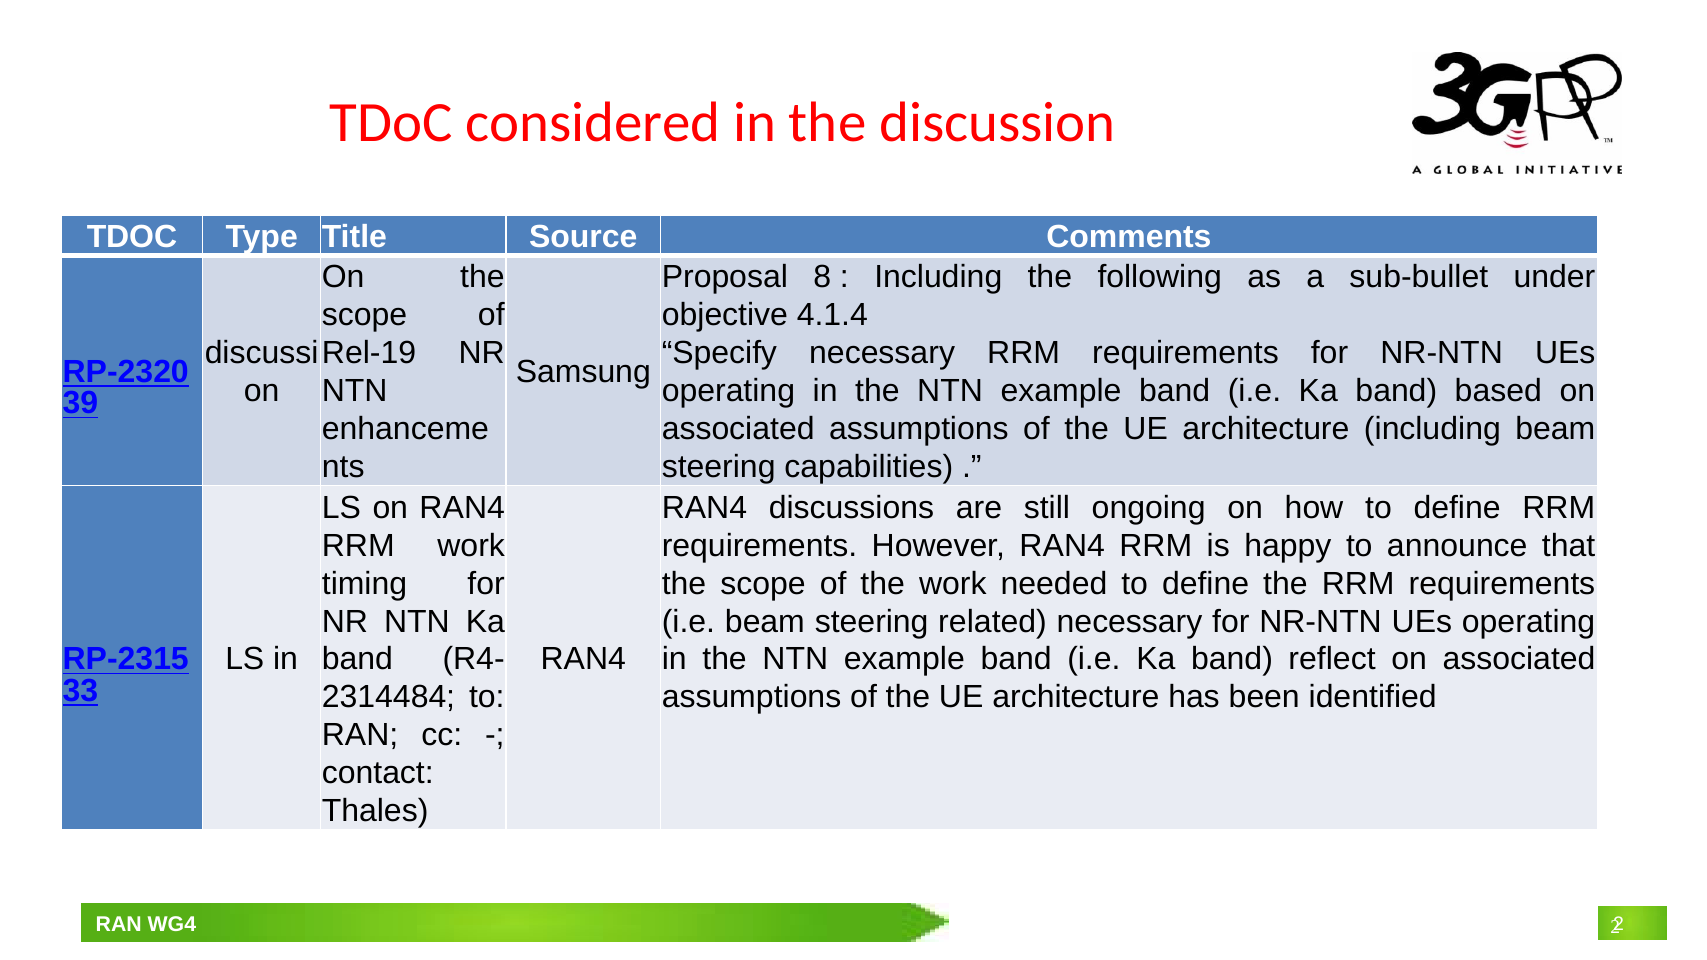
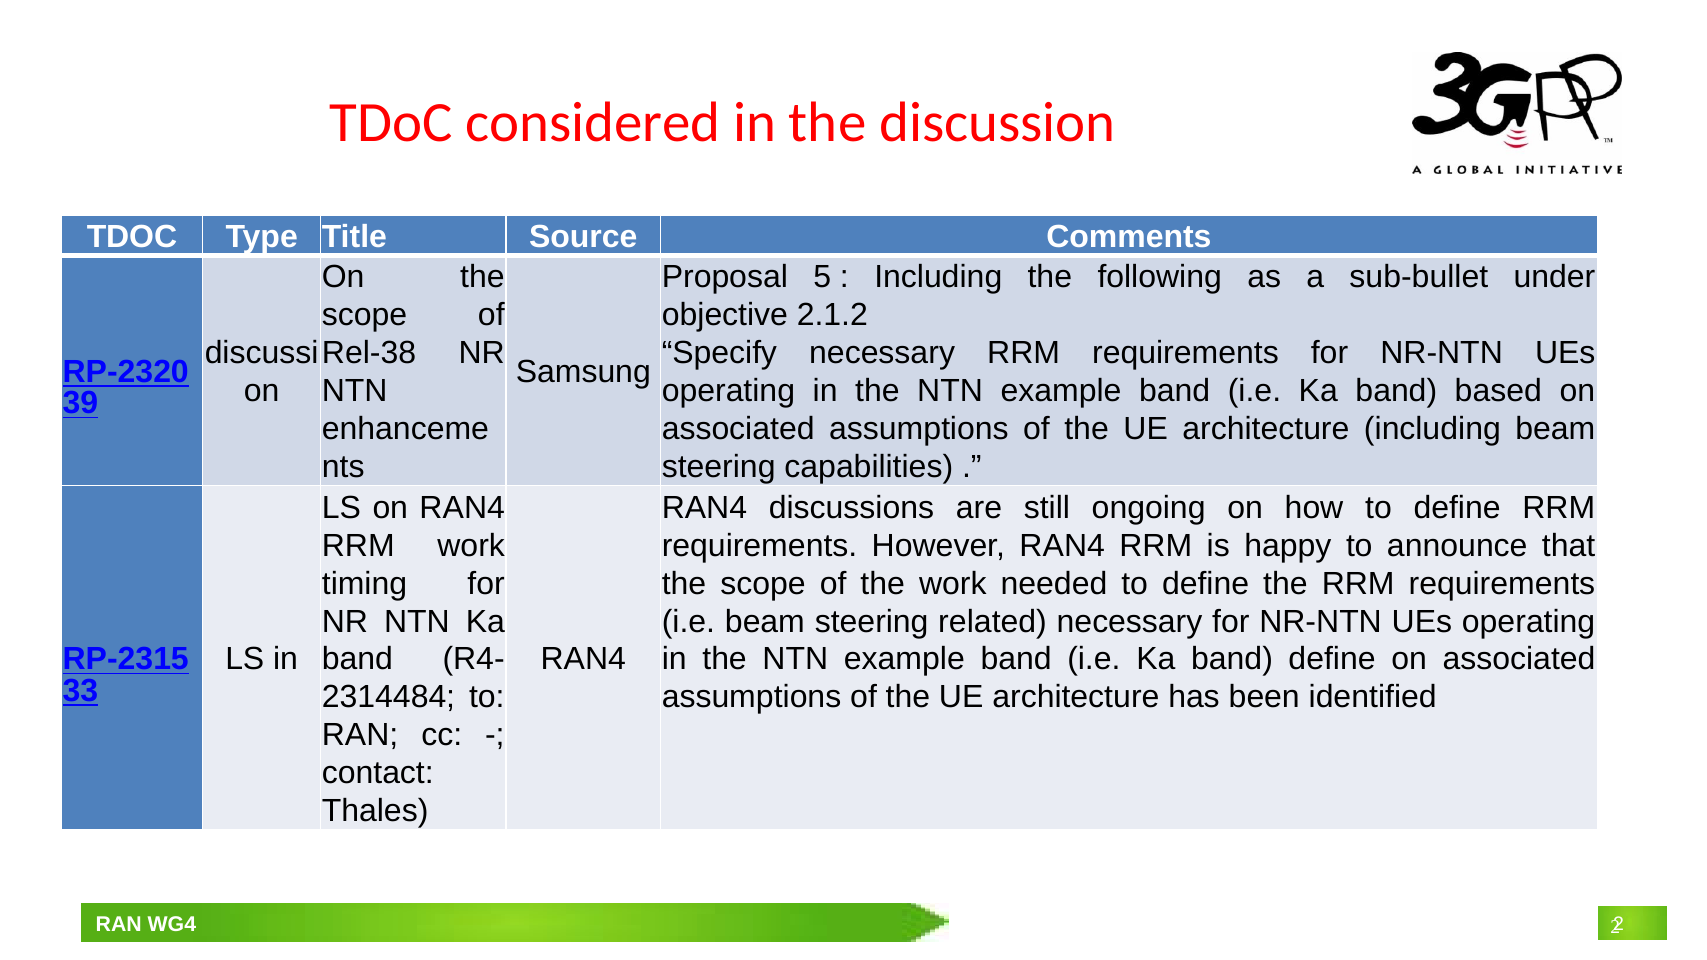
8: 8 -> 5 (822, 277)
4.1.4: 4.1.4 -> 2.1.2 (832, 315)
Rel-19: Rel-19 -> Rel-38 (369, 353)
band reflect: reflect -> define (1332, 660)
